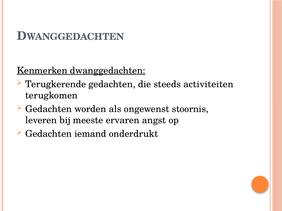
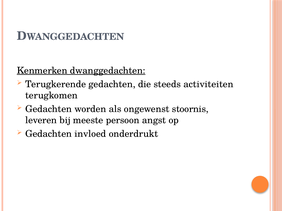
ervaren: ervaren -> persoon (123, 120)
iemand: iemand -> invloed (90, 134)
